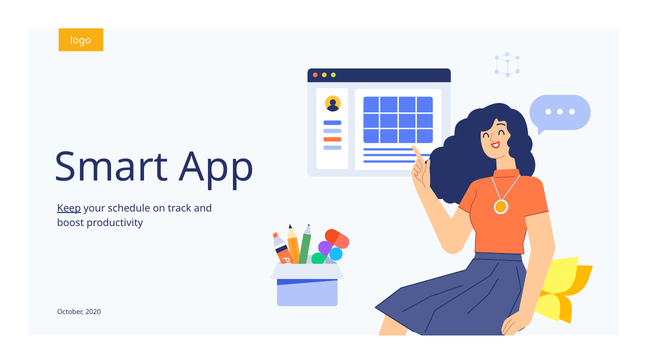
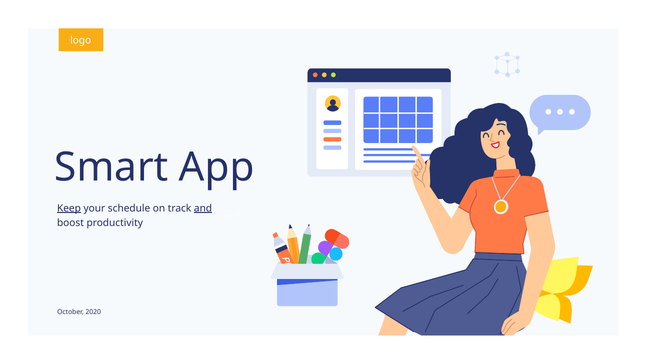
and underline: none -> present (203, 208)
